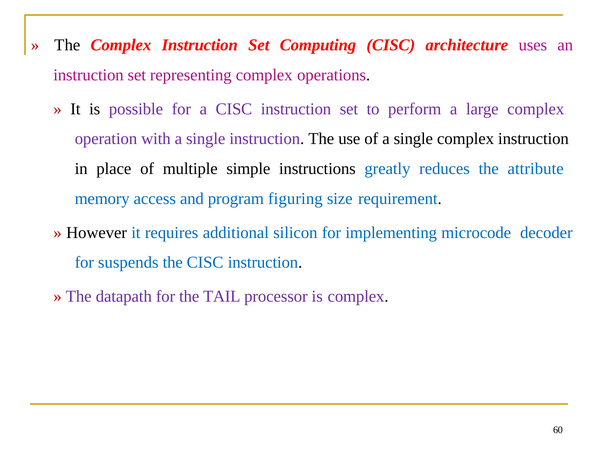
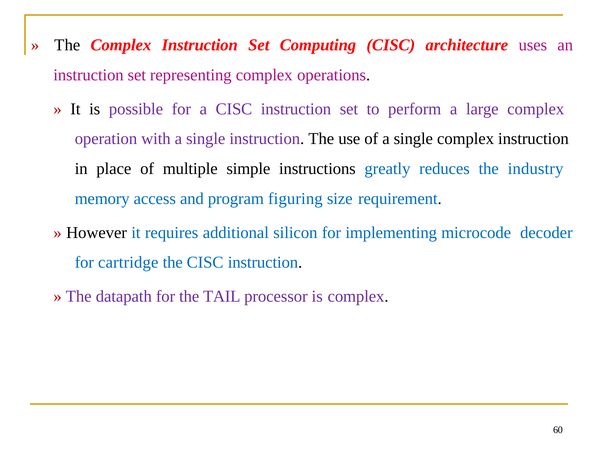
attribute: attribute -> industry (536, 169)
suspends: suspends -> cartridge (128, 262)
